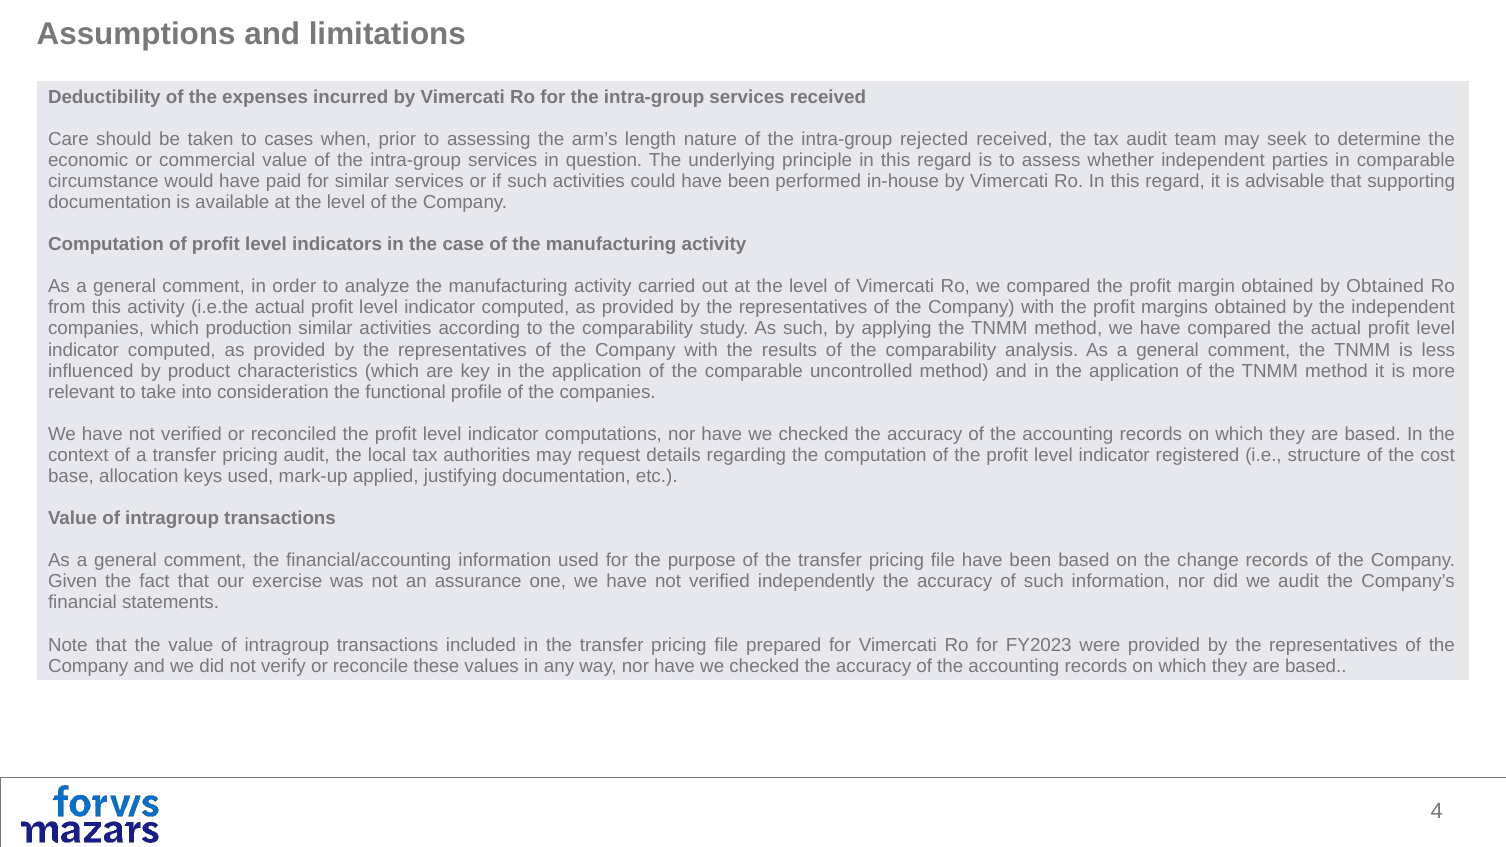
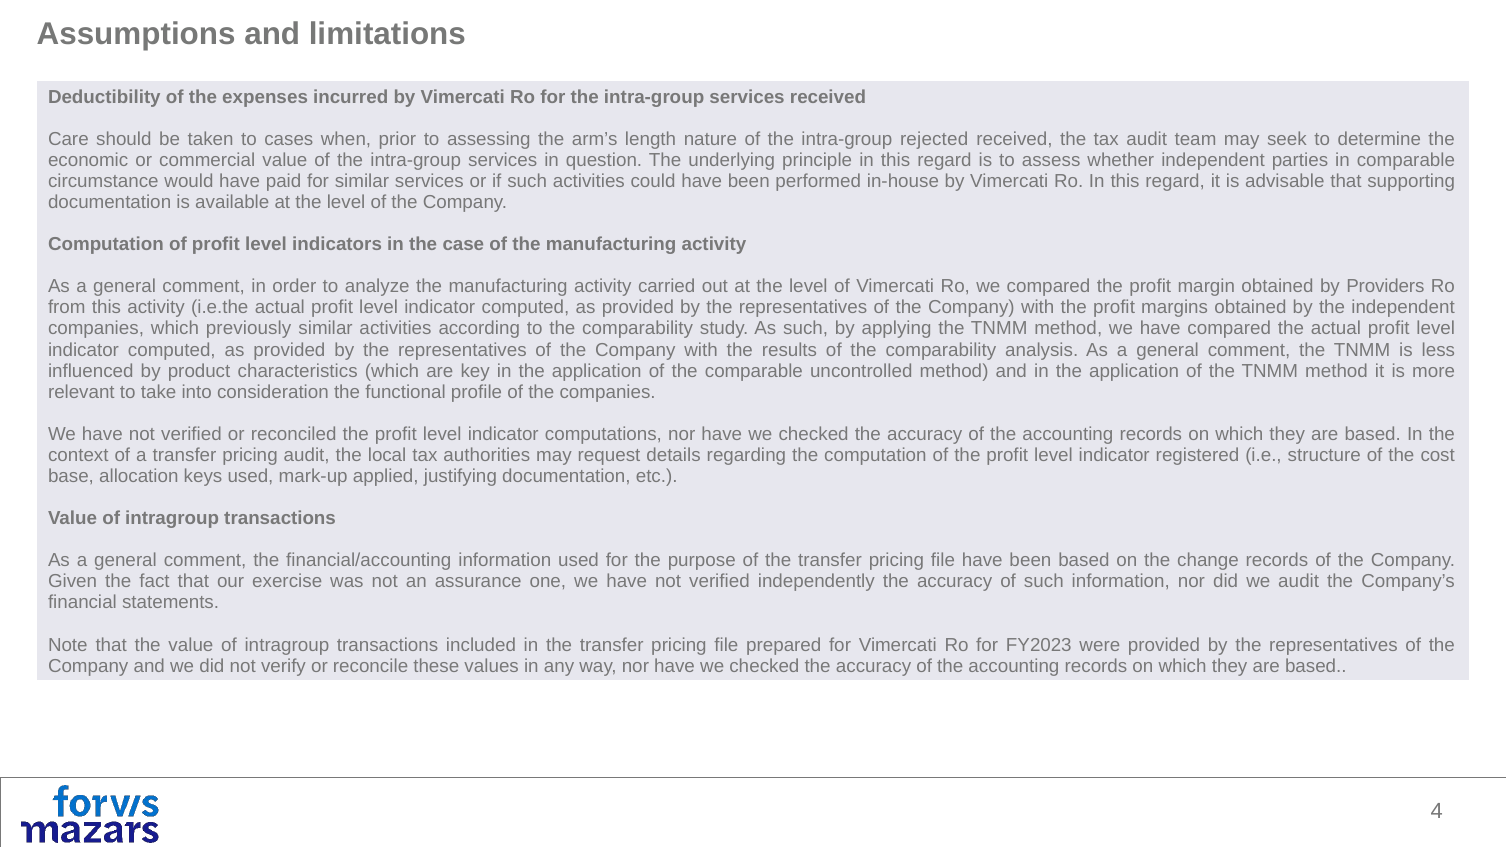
by Obtained: Obtained -> Providers (1385, 287)
production: production -> previously (249, 329)
